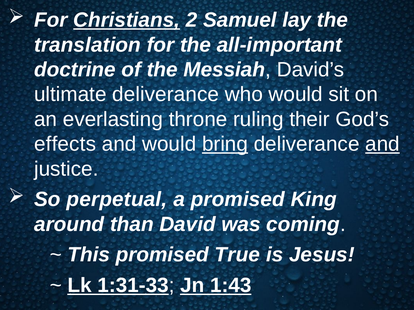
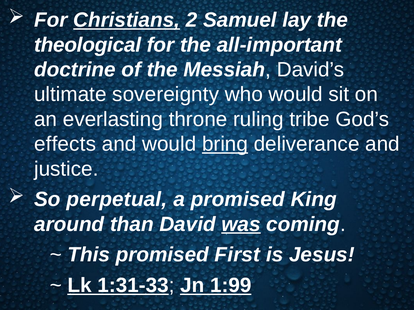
translation: translation -> theological (88, 45)
ultimate deliverance: deliverance -> sovereignty (166, 95)
their: their -> tribe (310, 119)
and underline: present -> none (383, 144)
was underline: none -> present (241, 225)
True: True -> First (237, 255)
1:43: 1:43 -> 1:99 (231, 286)
